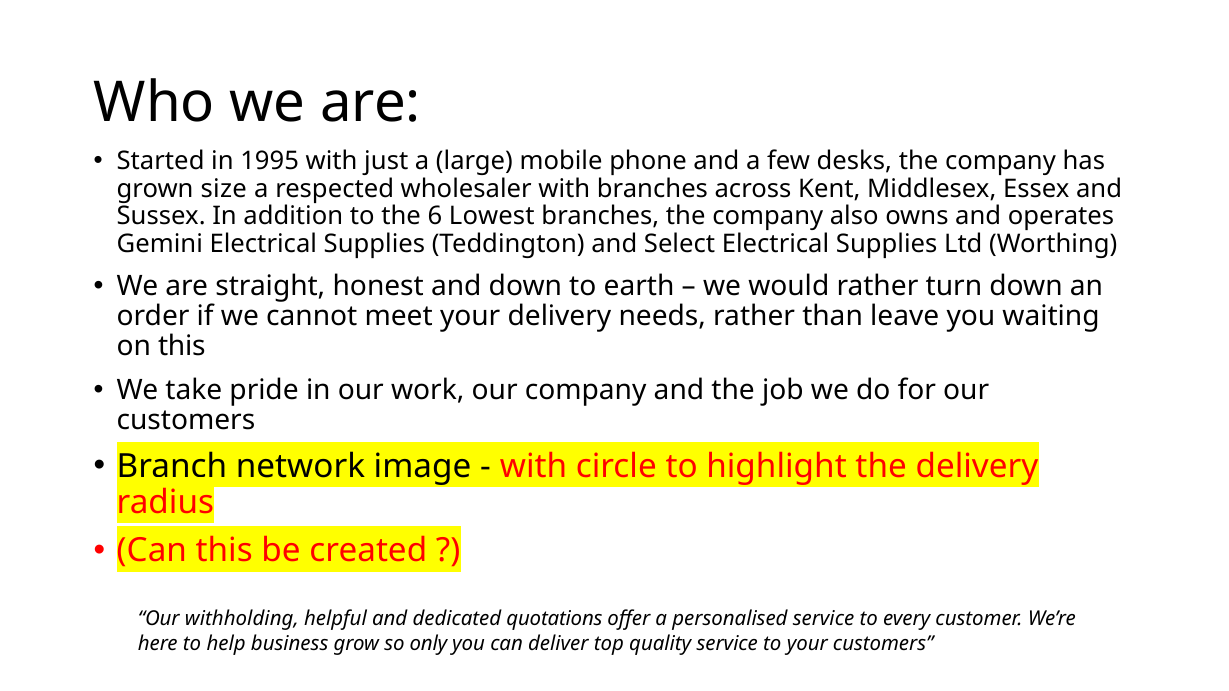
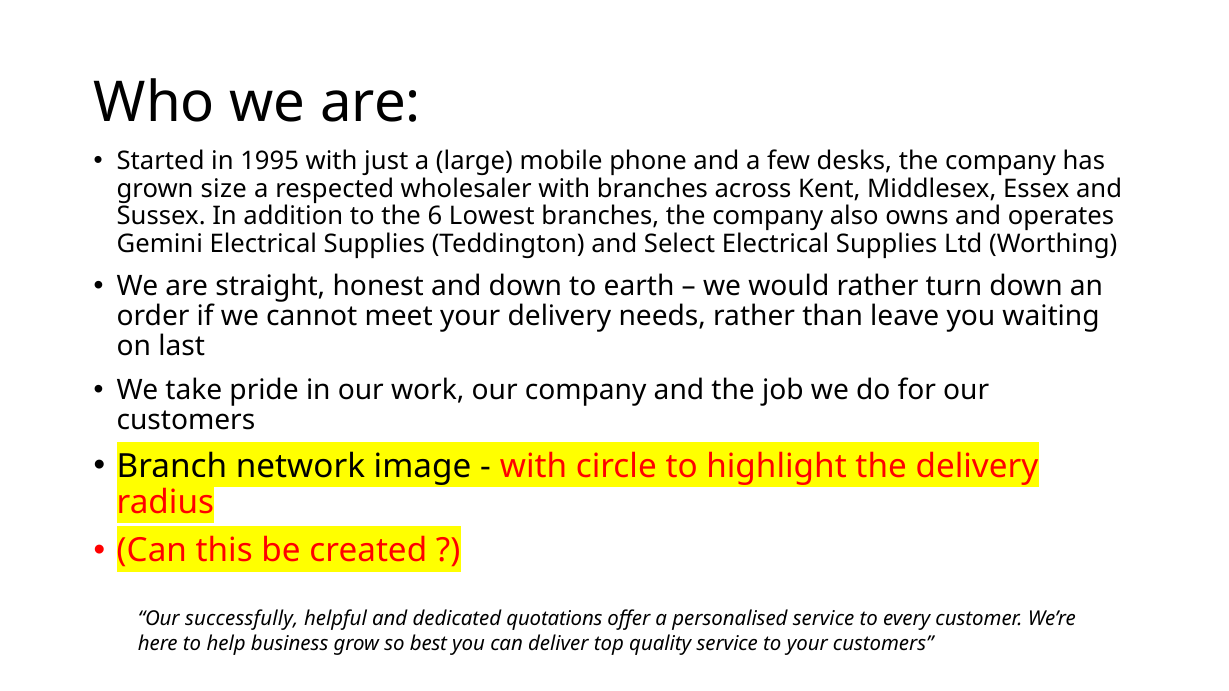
on this: this -> last (182, 347)
withholding: withholding -> successfully (242, 620)
only: only -> best (428, 644)
